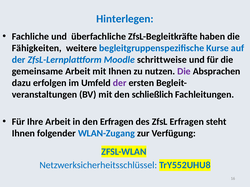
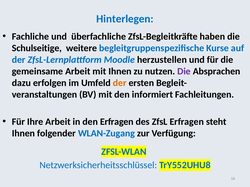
Fähigkeiten: Fähigkeiten -> Schulseitige (37, 48)
schrittweise: schrittweise -> herzustellen (162, 60)
der colour: purple -> orange (120, 83)
schließlich: schließlich -> informiert (152, 95)
